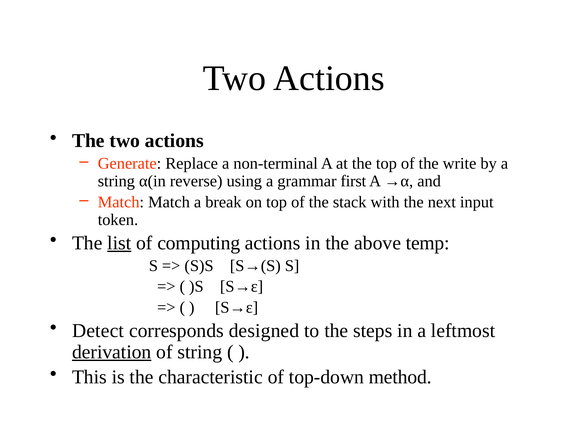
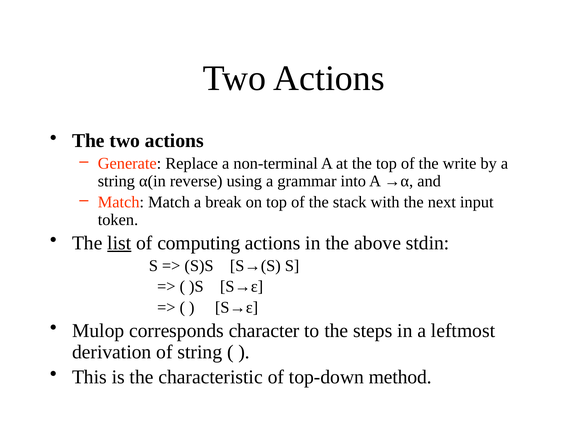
first: first -> into (353, 181)
temp: temp -> stdin (428, 243)
Detect: Detect -> Mulop (98, 331)
designed: designed -> character (264, 331)
derivation underline: present -> none (112, 352)
